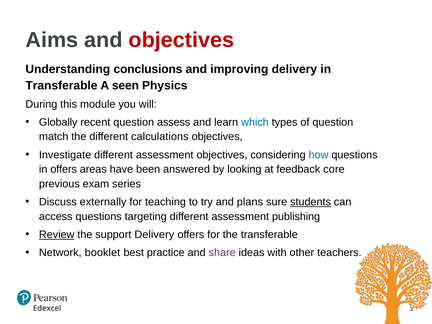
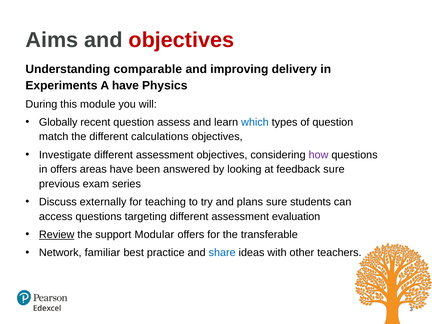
conclusions: conclusions -> comparable (148, 69)
Transferable: Transferable -> Experiments (61, 85)
A seen: seen -> have (125, 85)
how colour: blue -> purple (319, 155)
feedback core: core -> sure (334, 169)
students underline: present -> none (311, 202)
publishing: publishing -> evaluation (296, 217)
support Delivery: Delivery -> Modular (154, 235)
booklet: booklet -> familiar (102, 253)
share colour: purple -> blue (222, 253)
